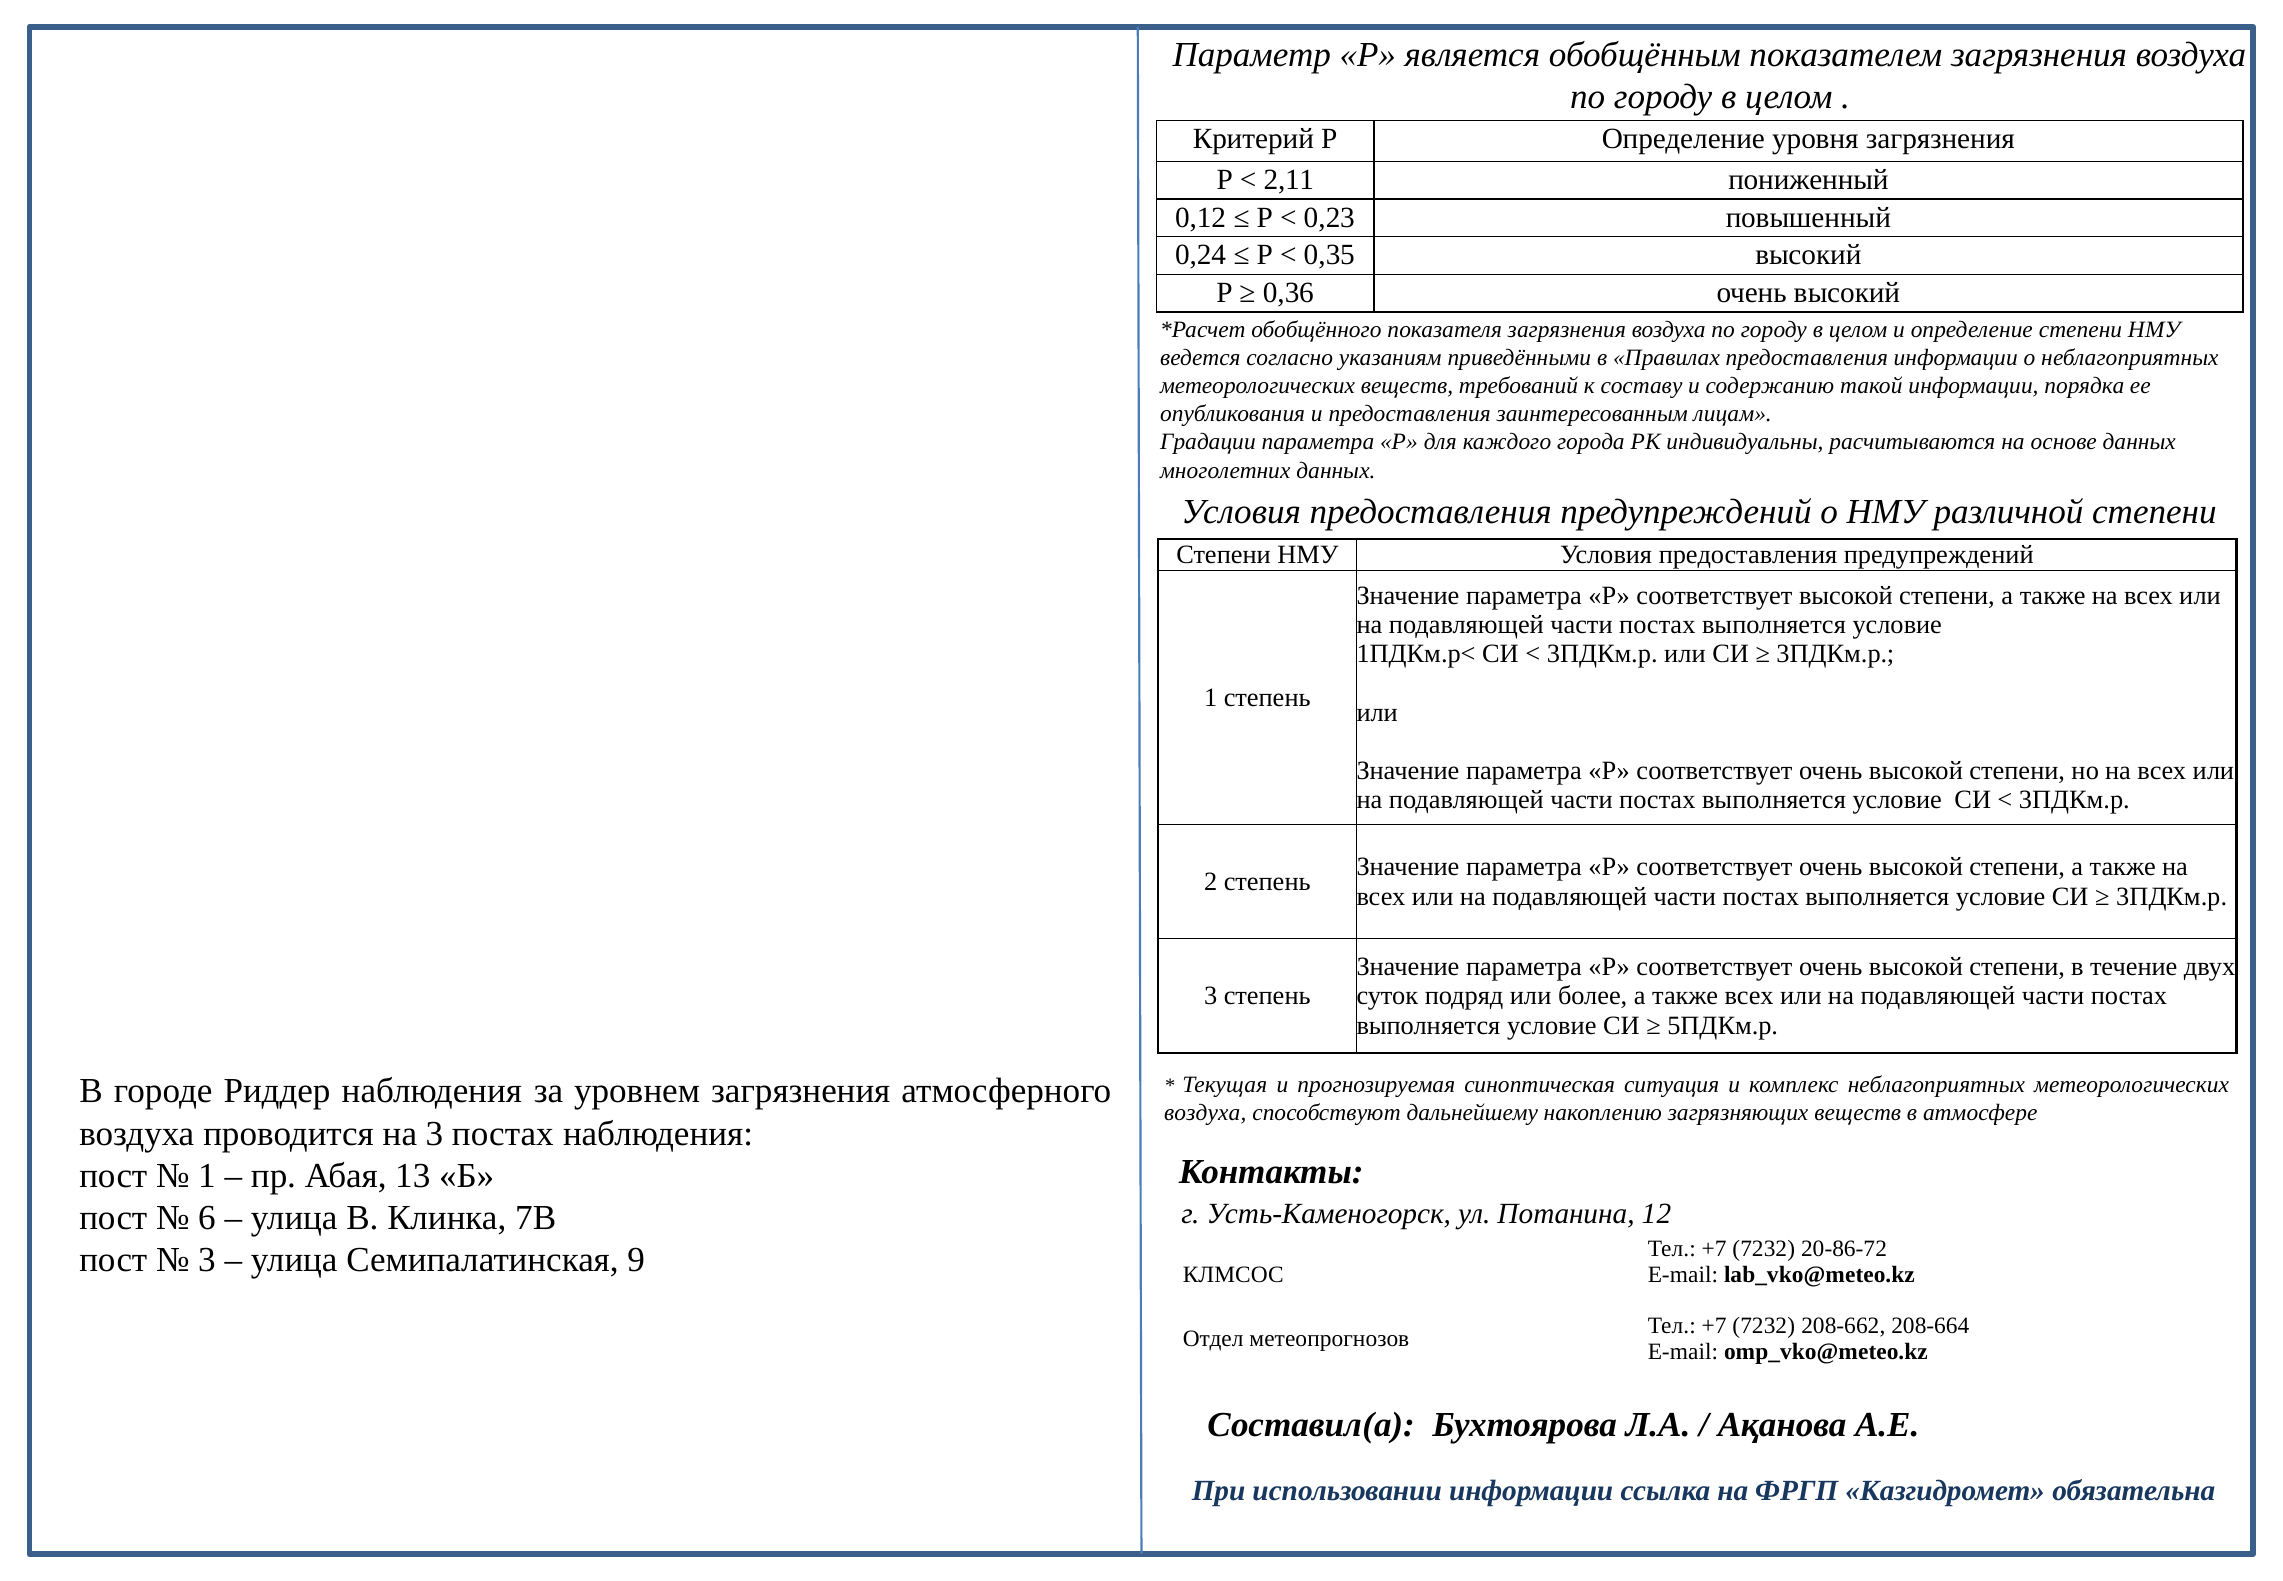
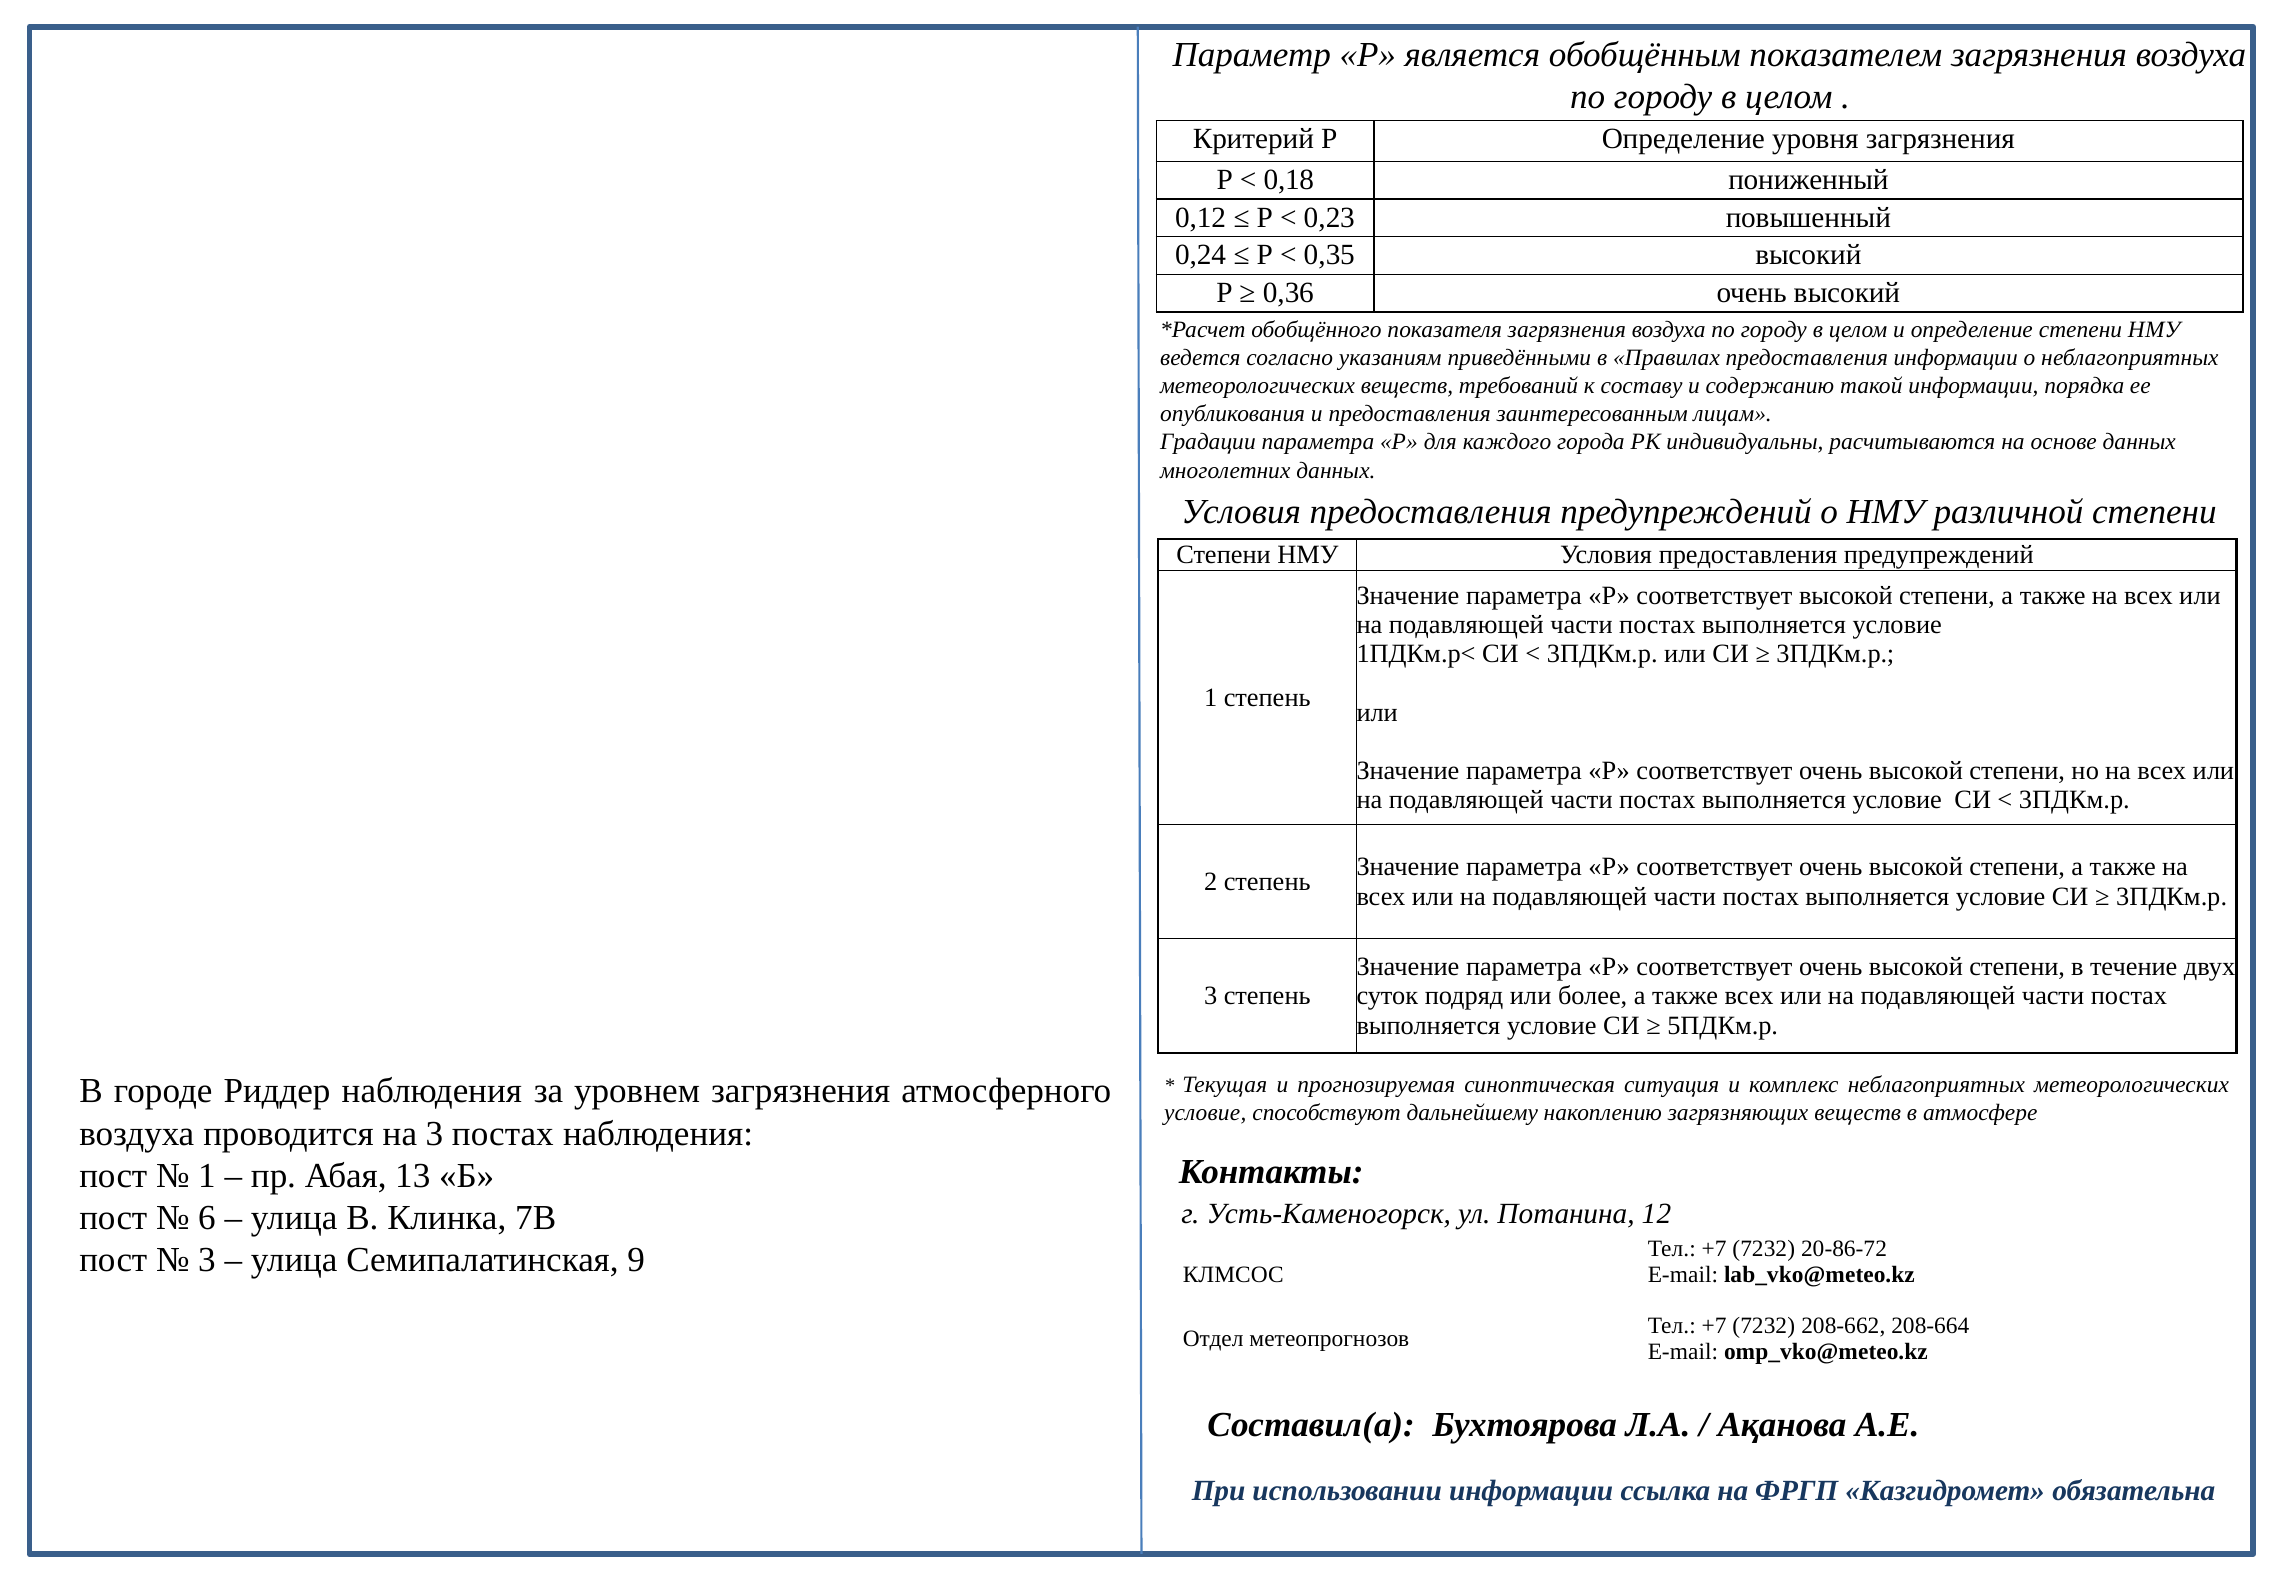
2,11: 2,11 -> 0,18 (1289, 180)
воздуха: воздуха -> условие (1205, 1112)
